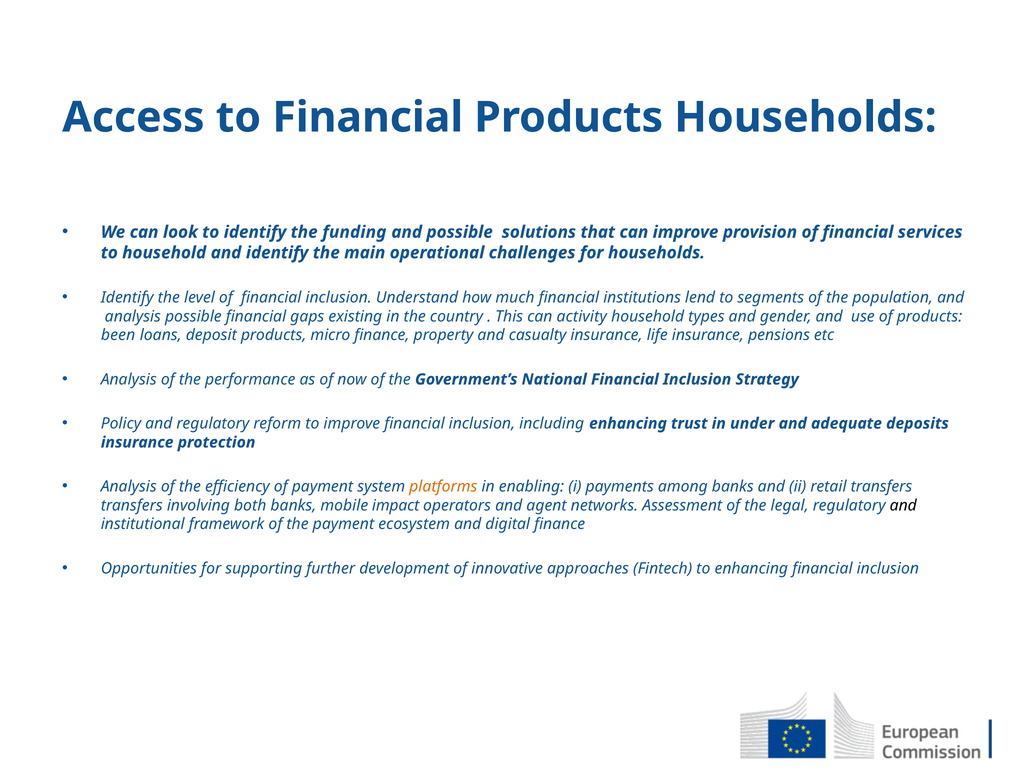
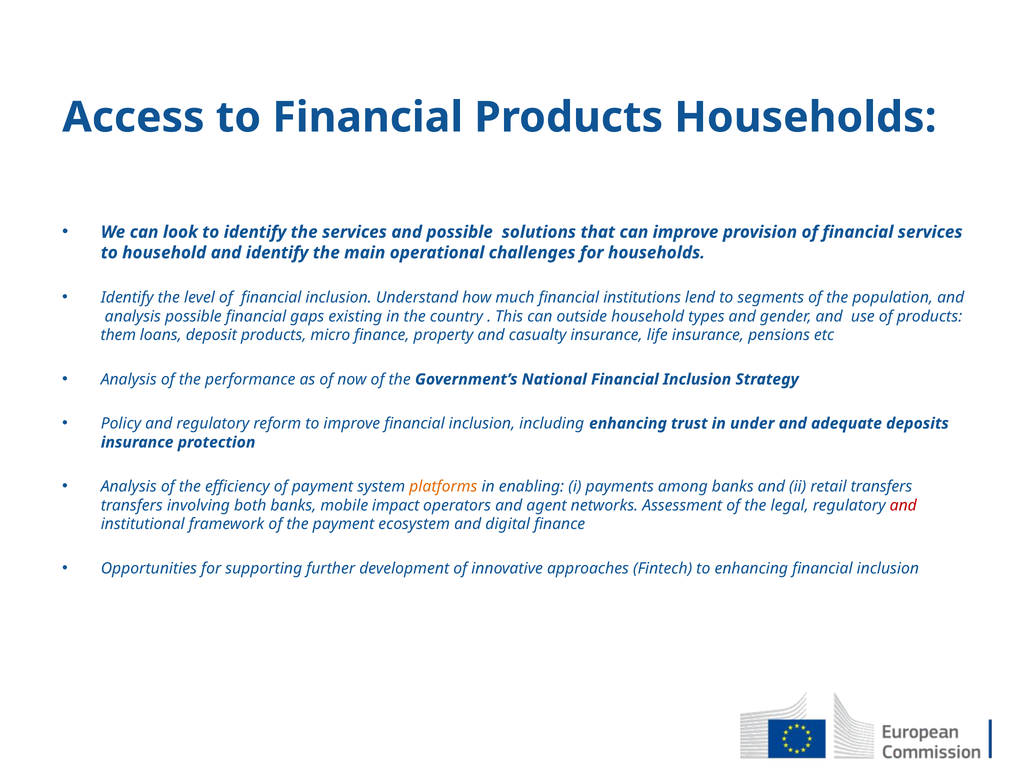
the funding: funding -> services (355, 232)
activity: activity -> outside (582, 316)
been: been -> them (118, 335)
and colour: black -> red (903, 505)
